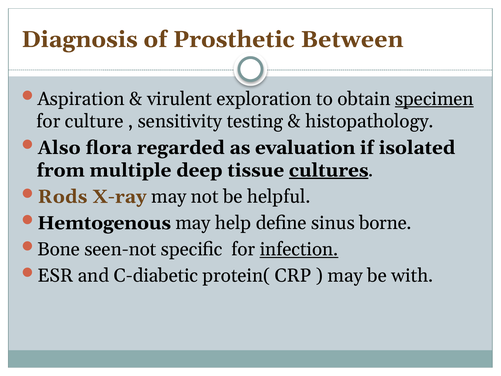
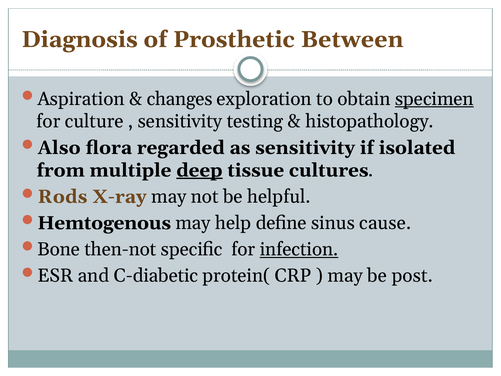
virulent: virulent -> changes (180, 99)
as evaluation: evaluation -> sensitivity (305, 148)
deep underline: none -> present (199, 170)
cultures underline: present -> none (329, 170)
borne: borne -> cause (385, 223)
seen-not: seen-not -> then-not (120, 249)
with: with -> post (412, 276)
